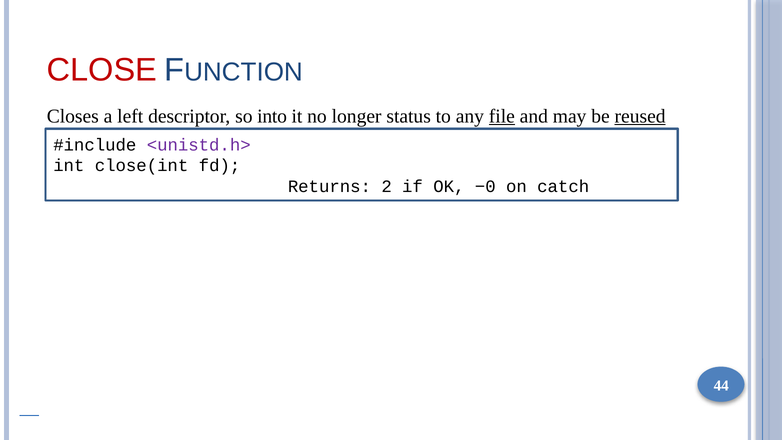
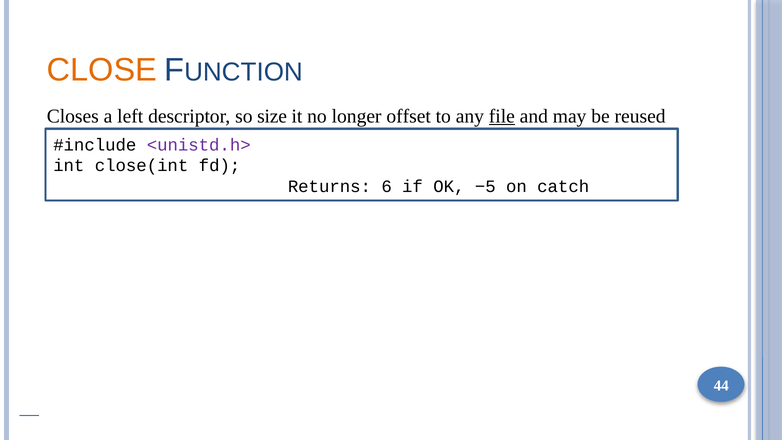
CLOSE colour: red -> orange (102, 70)
into: into -> size (272, 116)
status: status -> offset (409, 116)
reused underline: present -> none (640, 116)
2: 2 -> 6 (387, 187)
−0: −0 -> −5 (485, 187)
